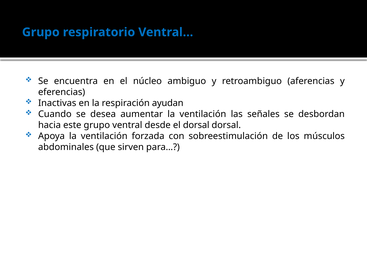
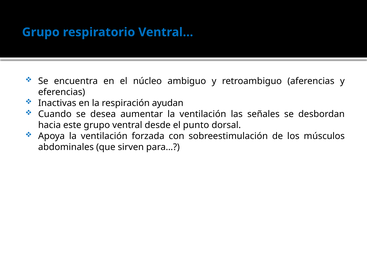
el dorsal: dorsal -> punto (196, 125)
